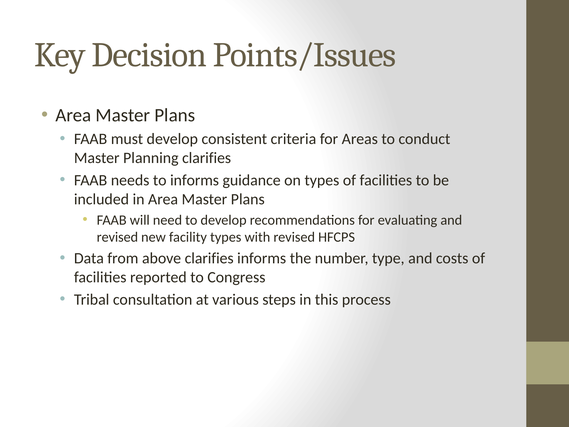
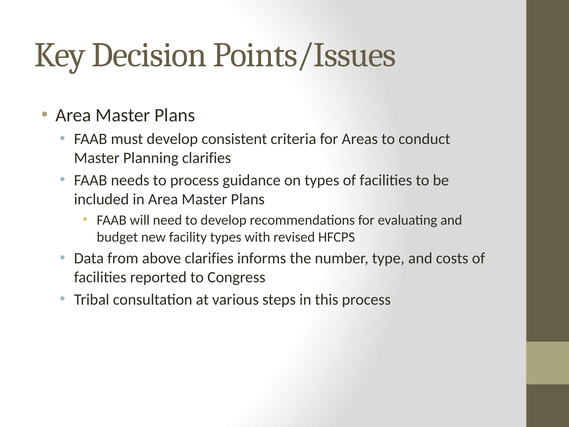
to informs: informs -> process (195, 180)
revised: revised -> budget (117, 237)
